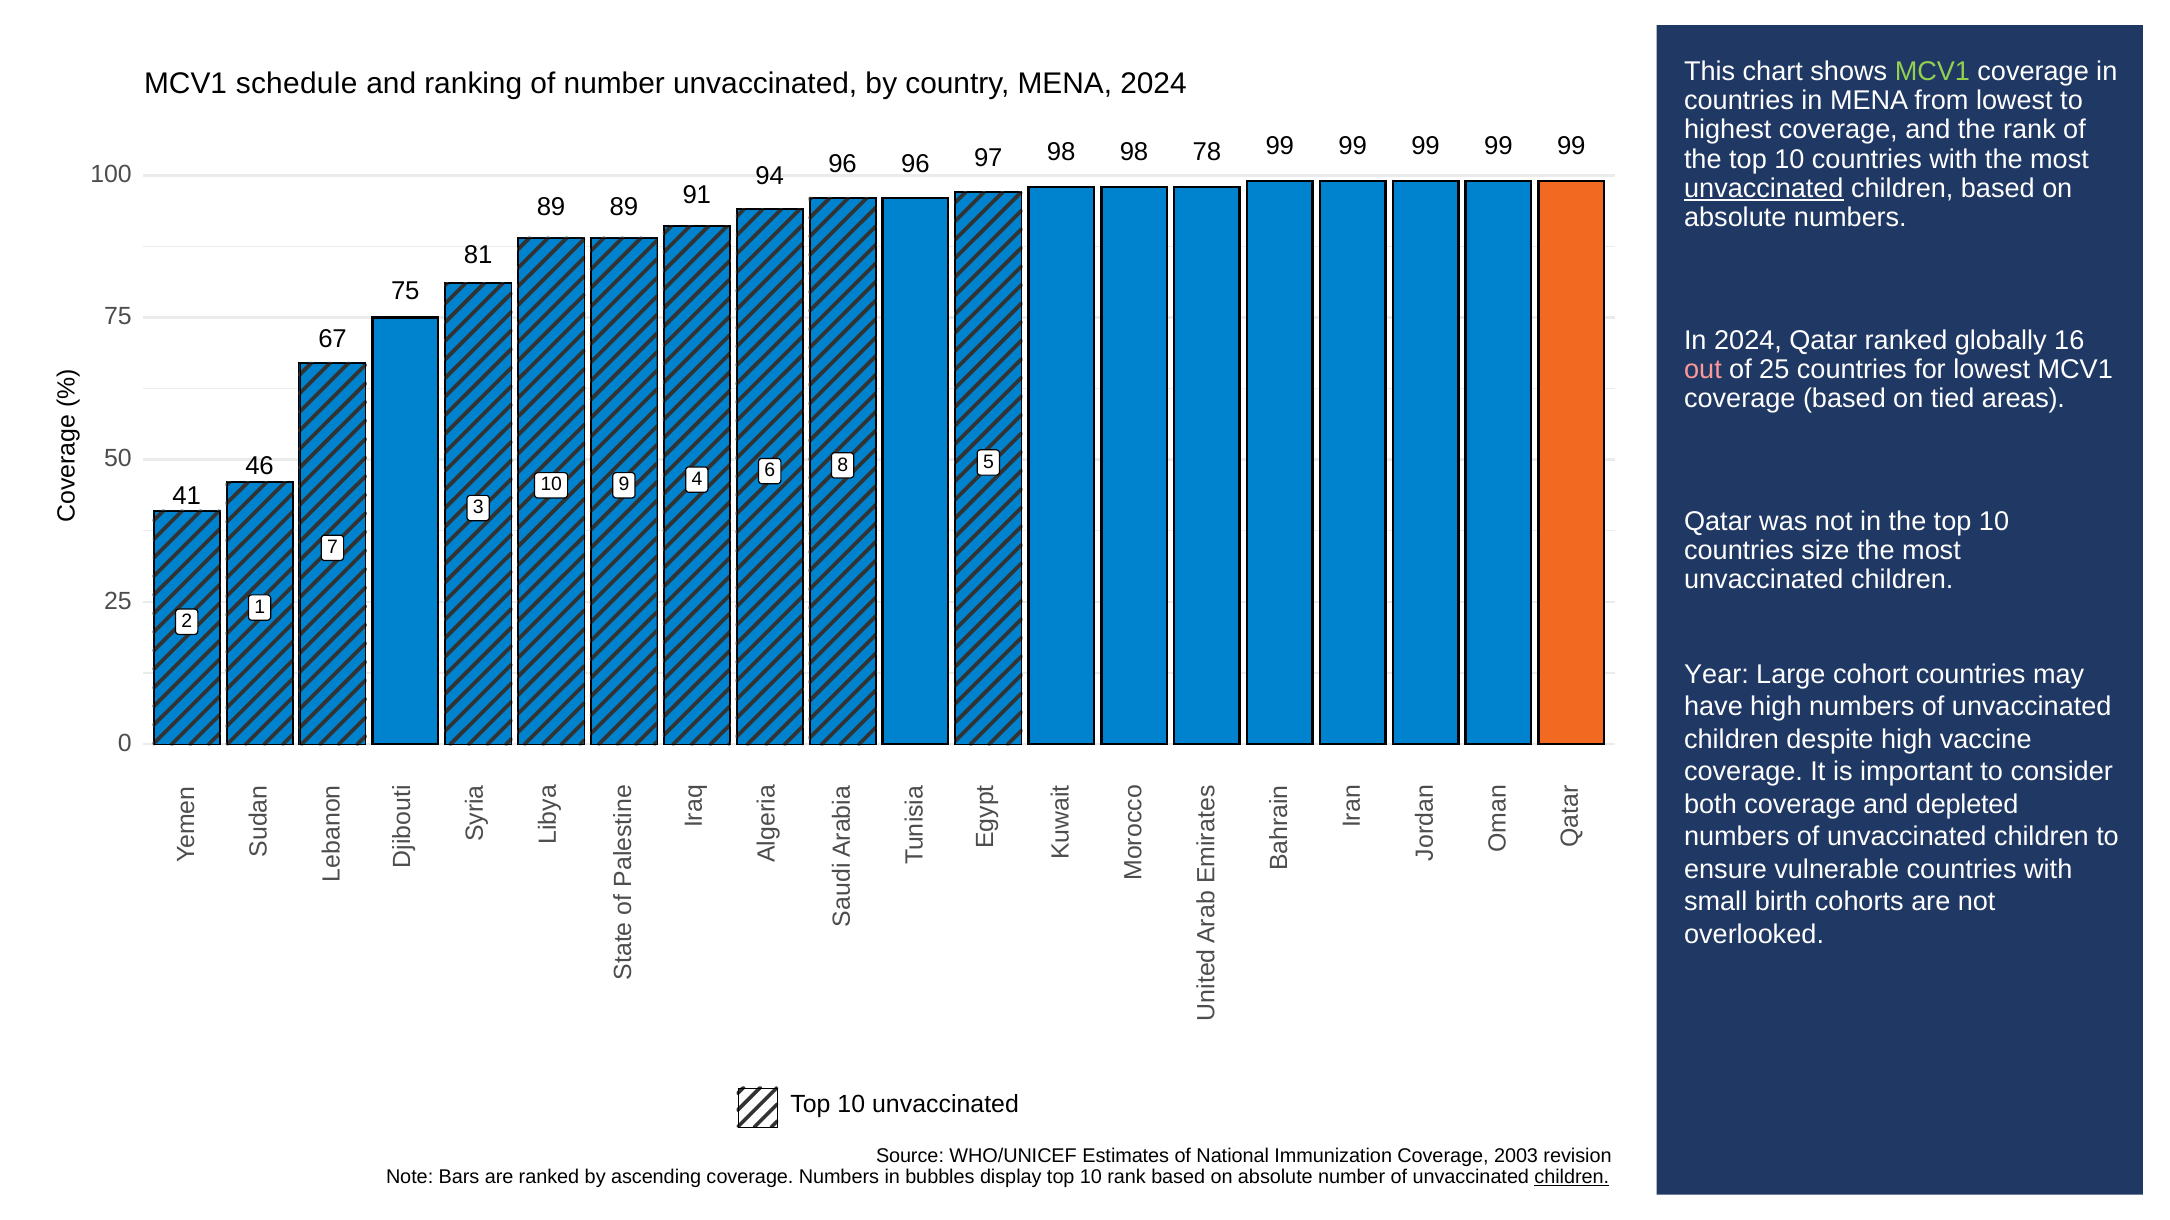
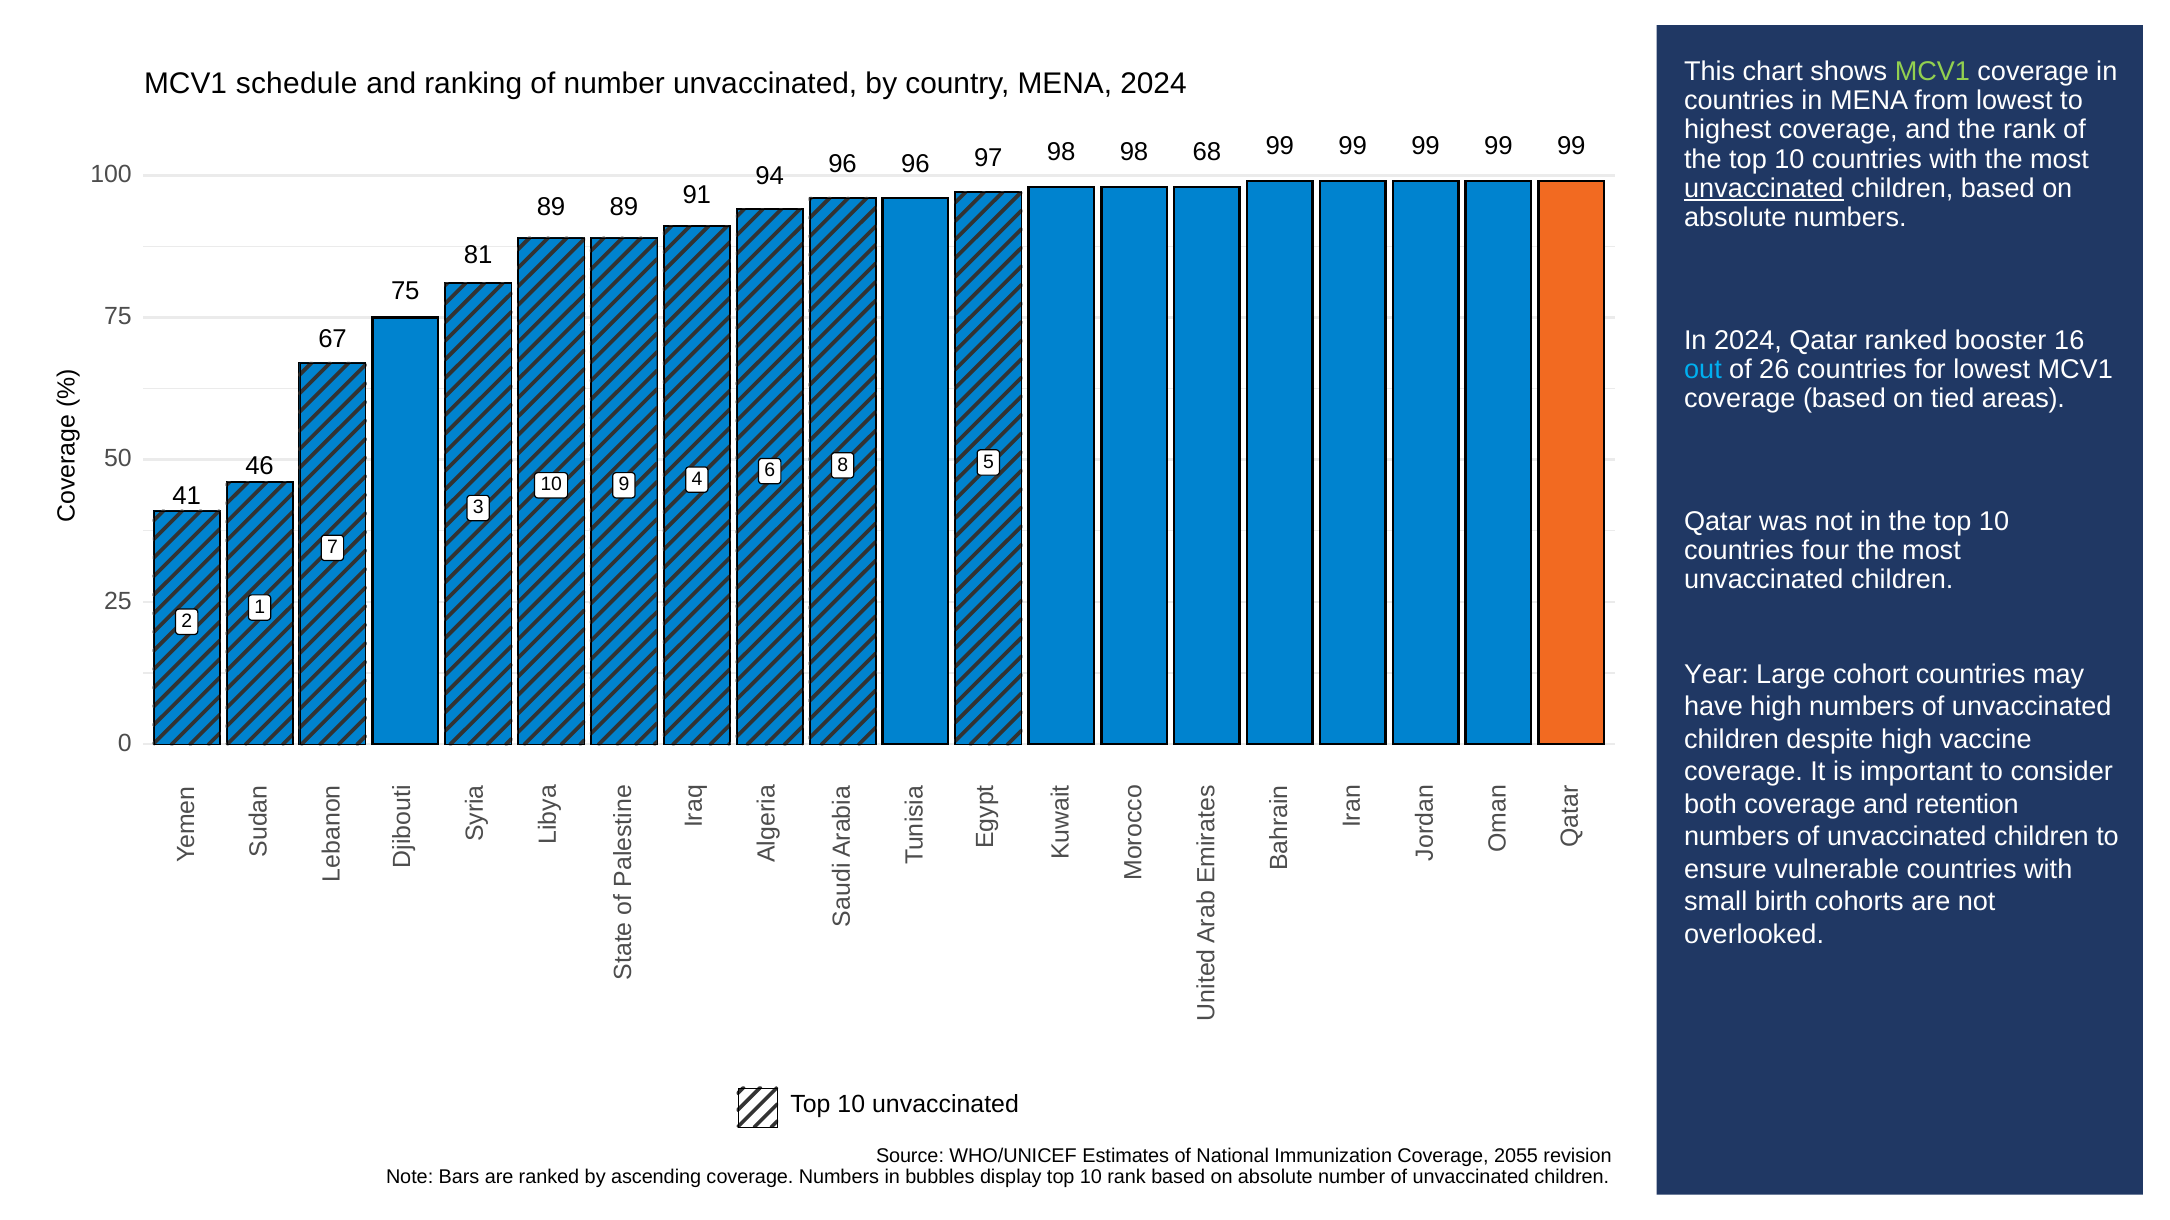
78: 78 -> 68 (1207, 152)
globally: globally -> booster (2001, 340)
out colour: pink -> light blue (1703, 370)
of 25: 25 -> 26 (1774, 370)
size: size -> four (1825, 551)
depleted: depleted -> retention (1967, 805)
2003: 2003 -> 2055 (1516, 1156)
children underline: present -> none (1572, 1178)
